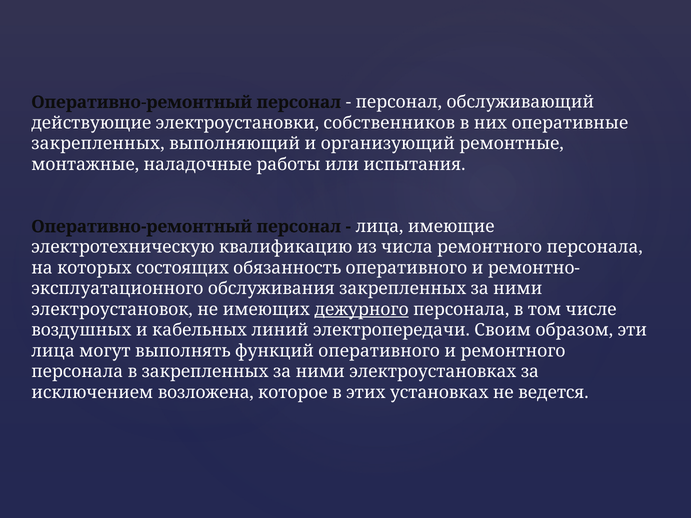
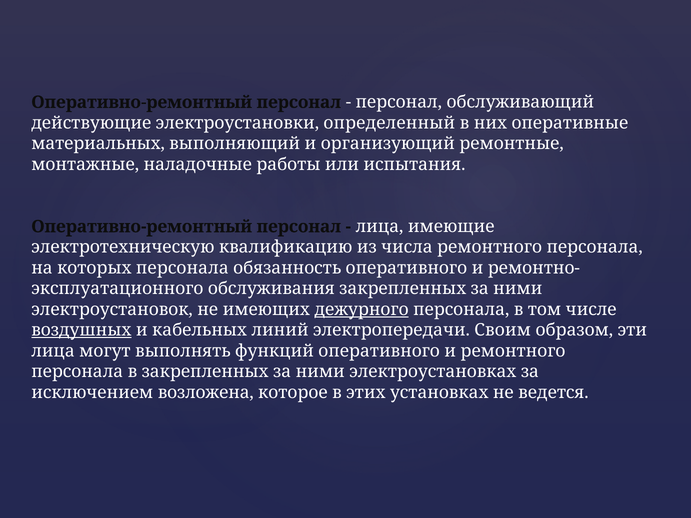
собственников: собственников -> определенный (389, 123)
закрепленных: закрепленных -> материальных (98, 144)
которых состоящих: состоящих -> персонала (182, 268)
воздушных underline: none -> present (81, 330)
